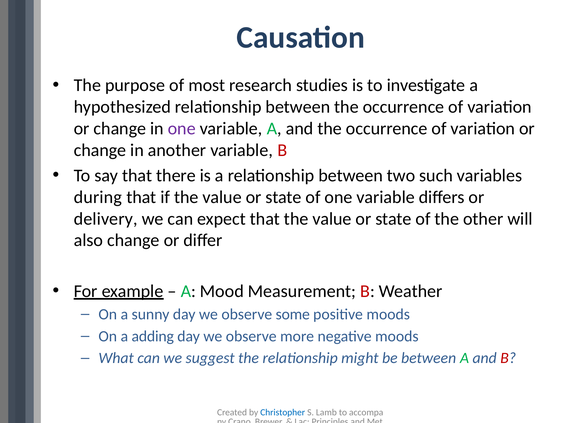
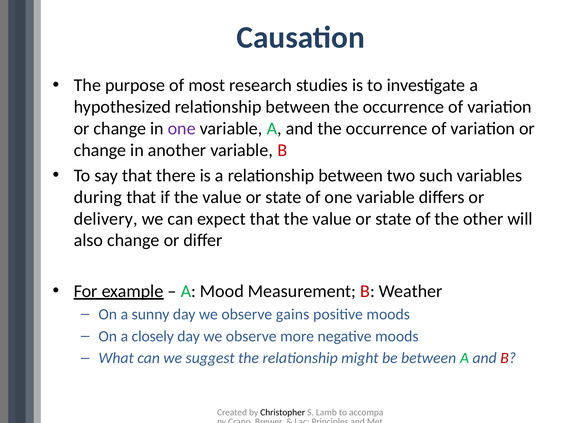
some: some -> gains (293, 314)
adding: adding -> closely (153, 336)
Christopher colour: blue -> black (283, 412)
